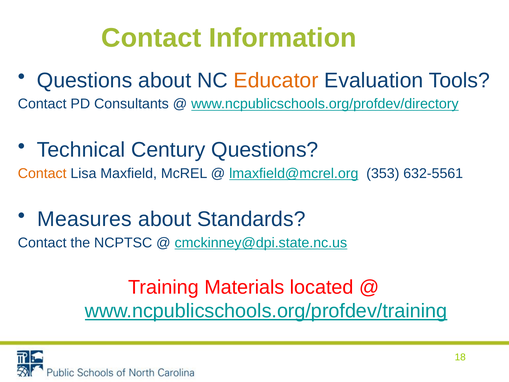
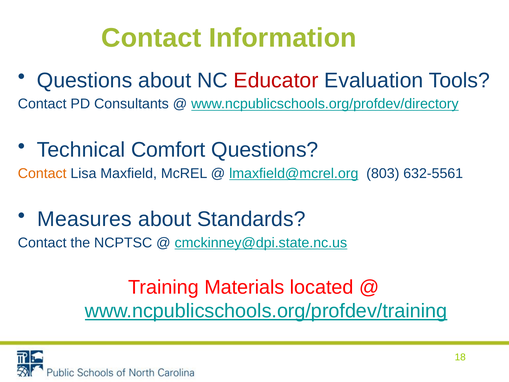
Educator colour: orange -> red (276, 80)
Century: Century -> Comfort (168, 150)
353: 353 -> 803 (383, 173)
